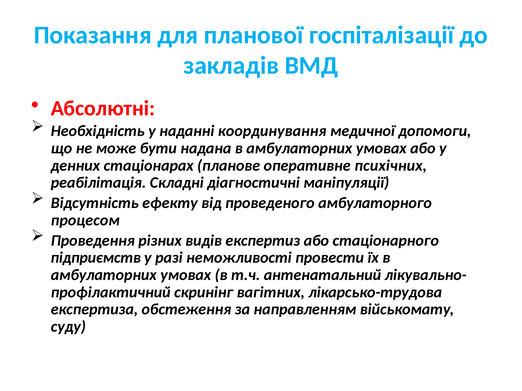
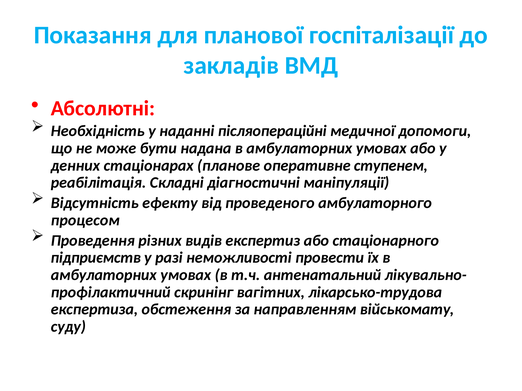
координування: координування -> післяопераційні (272, 131)
психічних: психічних -> ступенем (391, 166)
